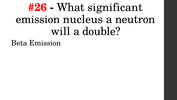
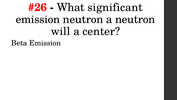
emission nucleus: nucleus -> neutron (83, 19)
double: double -> center (101, 31)
